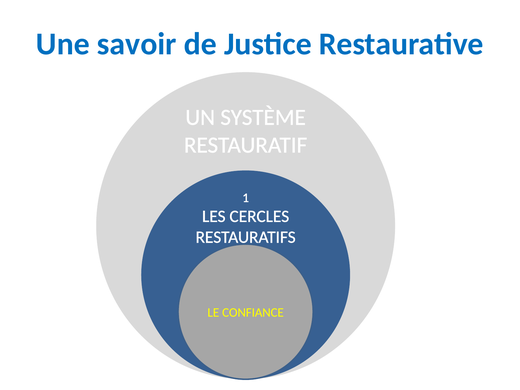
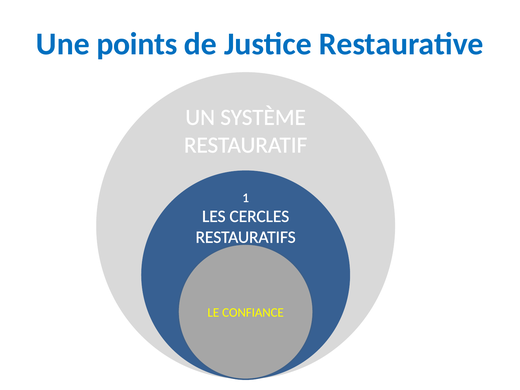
savoir: savoir -> points (137, 44)
